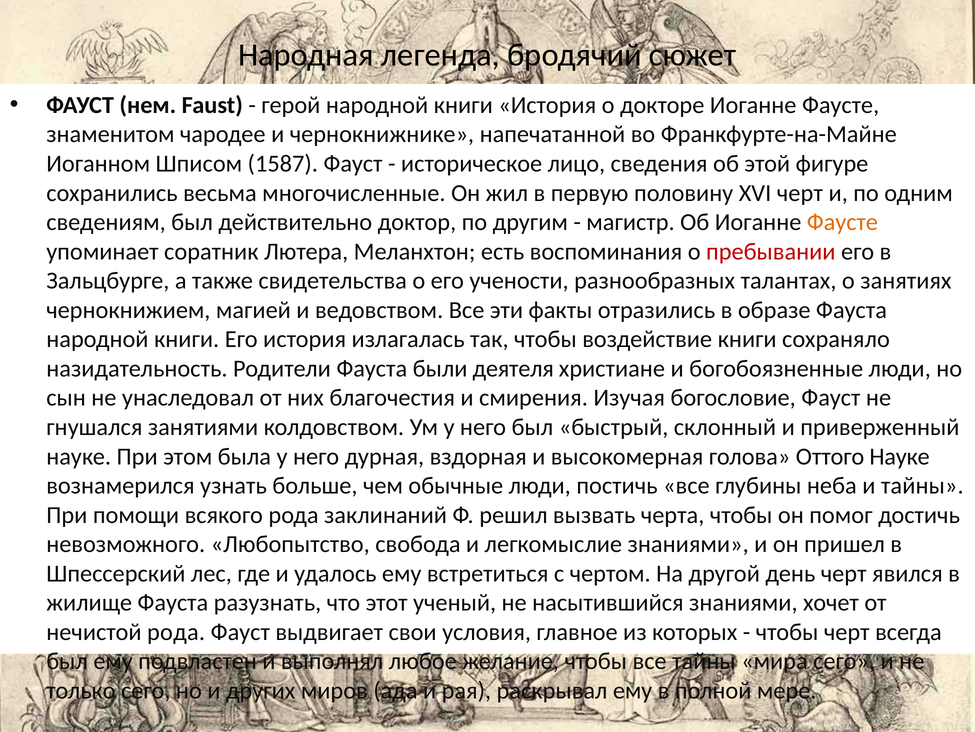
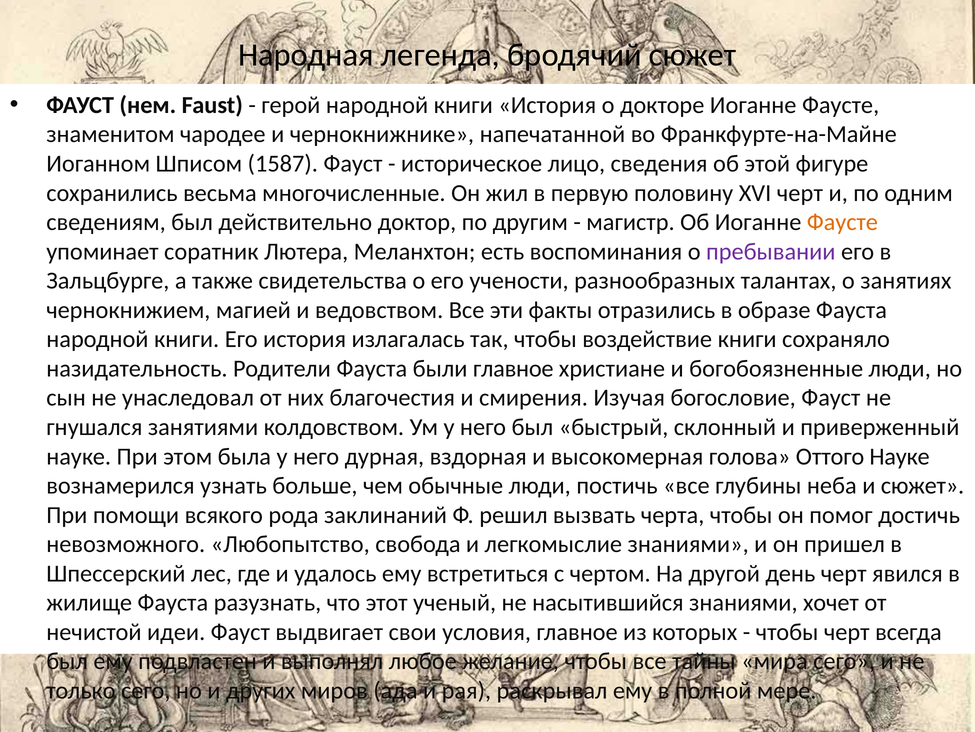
пребывании colour: red -> purple (771, 251)
были деятеля: деятеля -> главное (513, 368)
и тайны: тайны -> сюжет (923, 485)
нечистой рода: рода -> идеи (176, 632)
